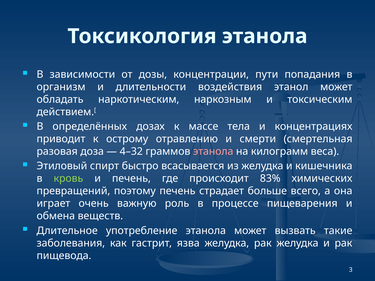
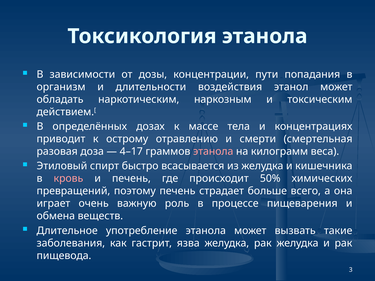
4–32: 4–32 -> 4–17 (131, 152)
кровь colour: light green -> pink (68, 179)
83%: 83% -> 50% (270, 179)
